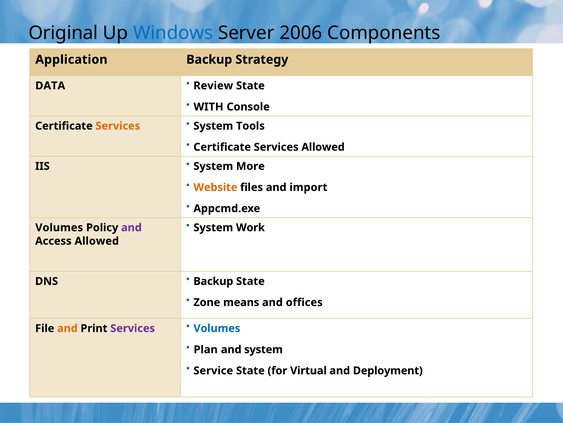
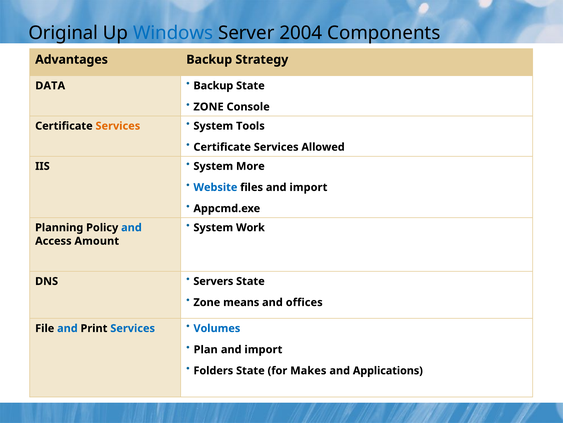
2006: 2006 -> 2004 (301, 33)
Application: Application -> Advantages (72, 59)
Review: Review -> Backup (213, 86)
WITH: WITH -> ZONE (209, 107)
Website colour: orange -> blue (215, 187)
Volumes: Volumes -> Planning (59, 227)
and colour: purple -> blue (131, 227)
Access Allowed: Allowed -> Amount (97, 241)
Backup: Backup -> Servers (213, 281)
and colour: orange -> blue (67, 328)
Services colour: purple -> blue (133, 328)
system: system -> import (263, 349)
Service: Service -> Folders (213, 370)
Virtual: Virtual -> Makes (308, 370)
Deployment: Deployment -> Applications (388, 370)
